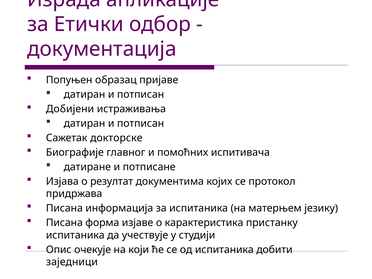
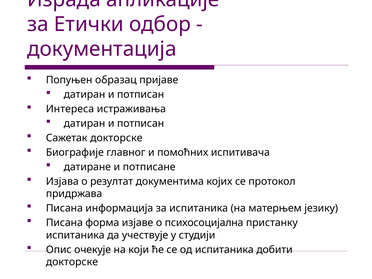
Добијени: Добијени -> Интереса (70, 109)
карактеристика: карактеристика -> психосоцијална (204, 223)
заједници: заједници -> докторске (72, 262)
